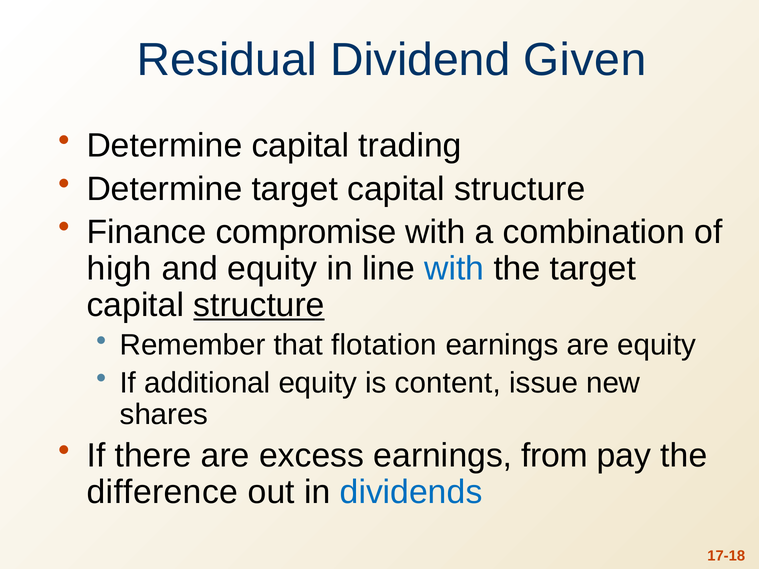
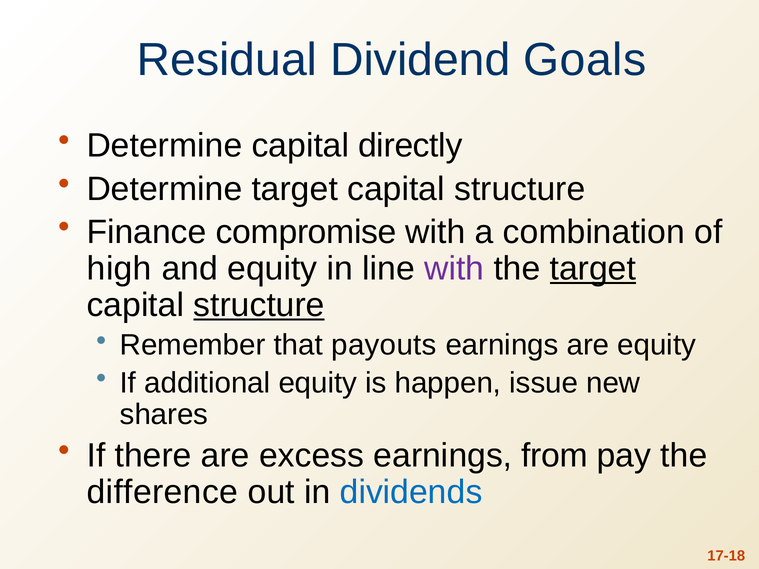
Given: Given -> Goals (585, 60)
trading: trading -> directly (410, 146)
with colour: blue -> purple (454, 269)
target underline: none -> present (593, 269)
flotation: flotation -> payouts (384, 345)
content: content -> happen (448, 383)
